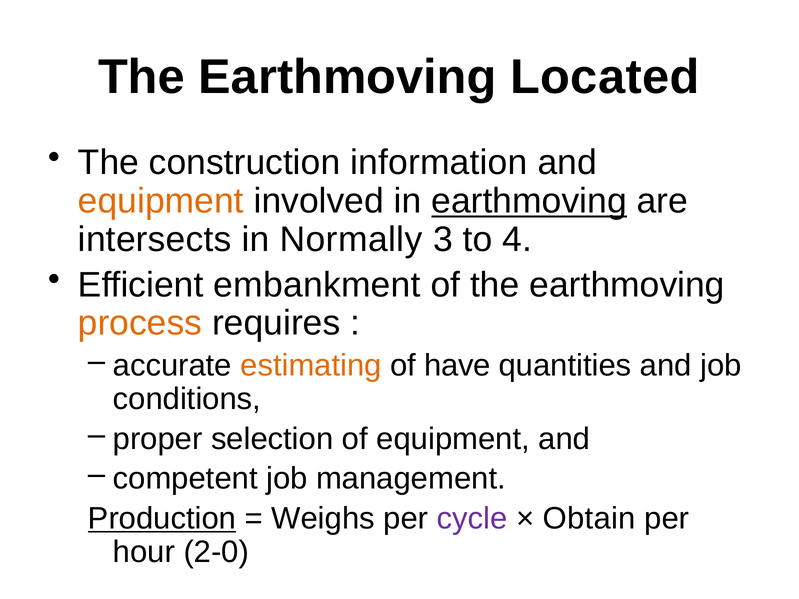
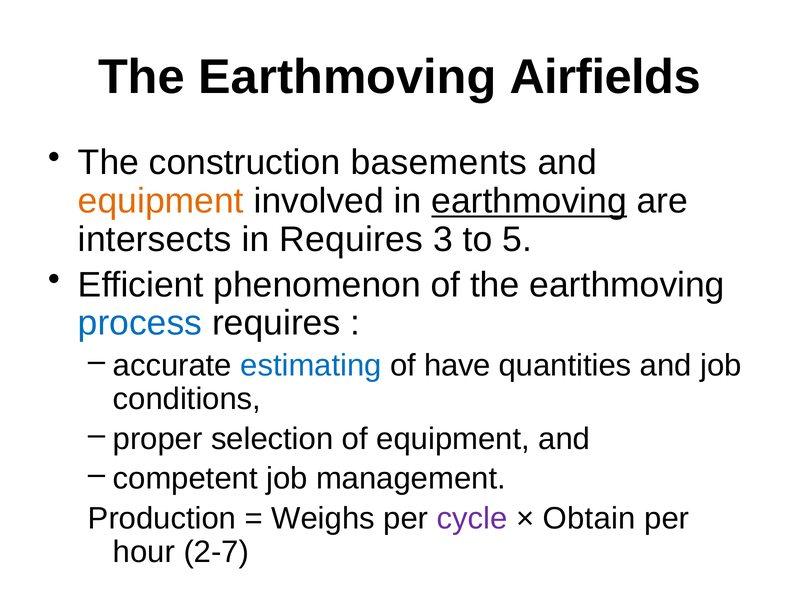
Located: Located -> Airfields (605, 77)
information: information -> basements (439, 163)
in Normally: Normally -> Requires (351, 240)
4: 4 -> 5 (517, 240)
embankment: embankment -> phenomenon (317, 285)
process colour: orange -> blue (140, 323)
estimating colour: orange -> blue (311, 366)
Production underline: present -> none (162, 519)
2-0: 2-0 -> 2-7 (216, 552)
